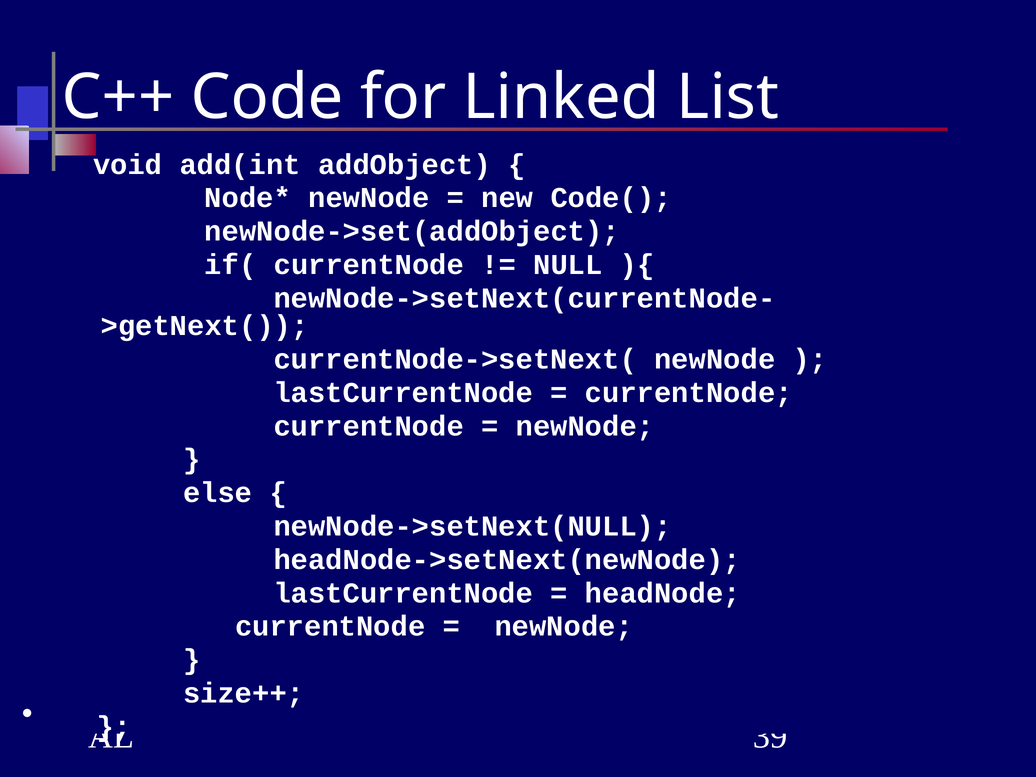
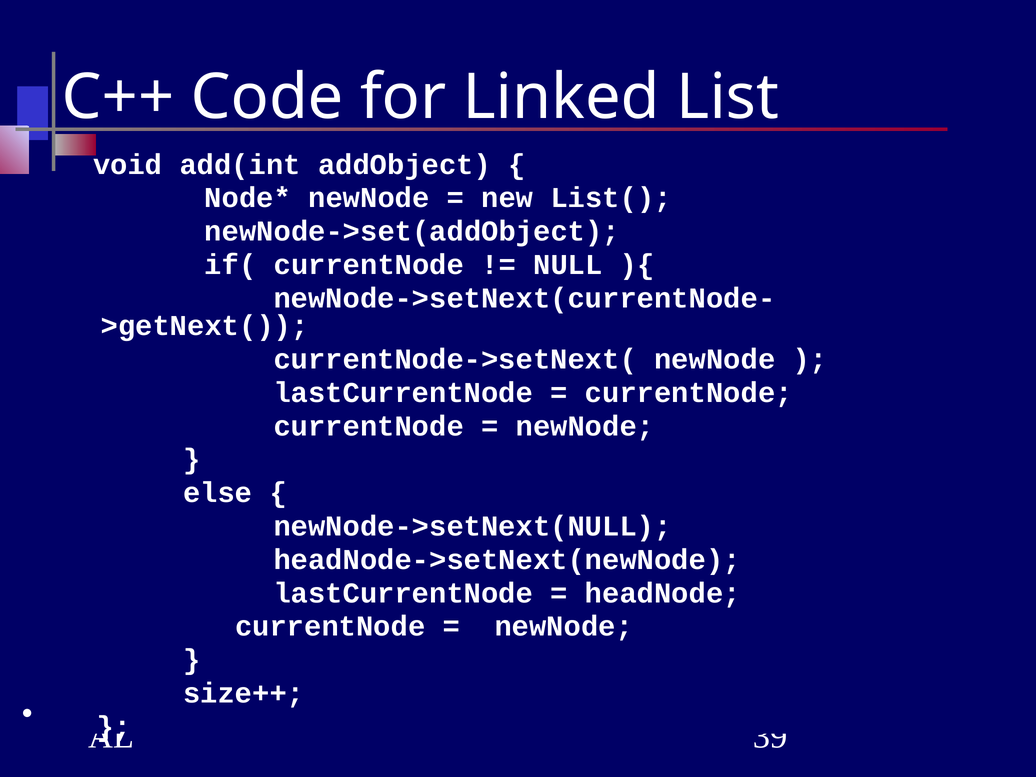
Code(: Code( -> List( (611, 198)
